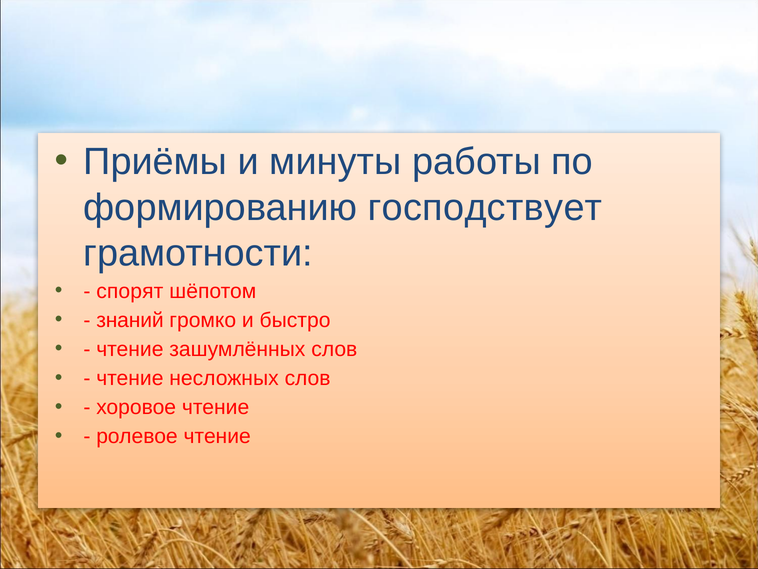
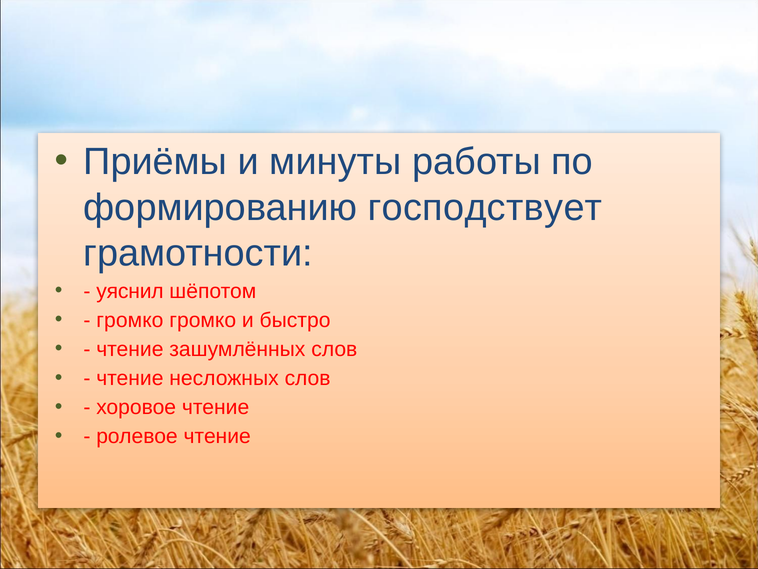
спорят: спорят -> уяснил (130, 291)
знаний: знаний -> громко (130, 320)
